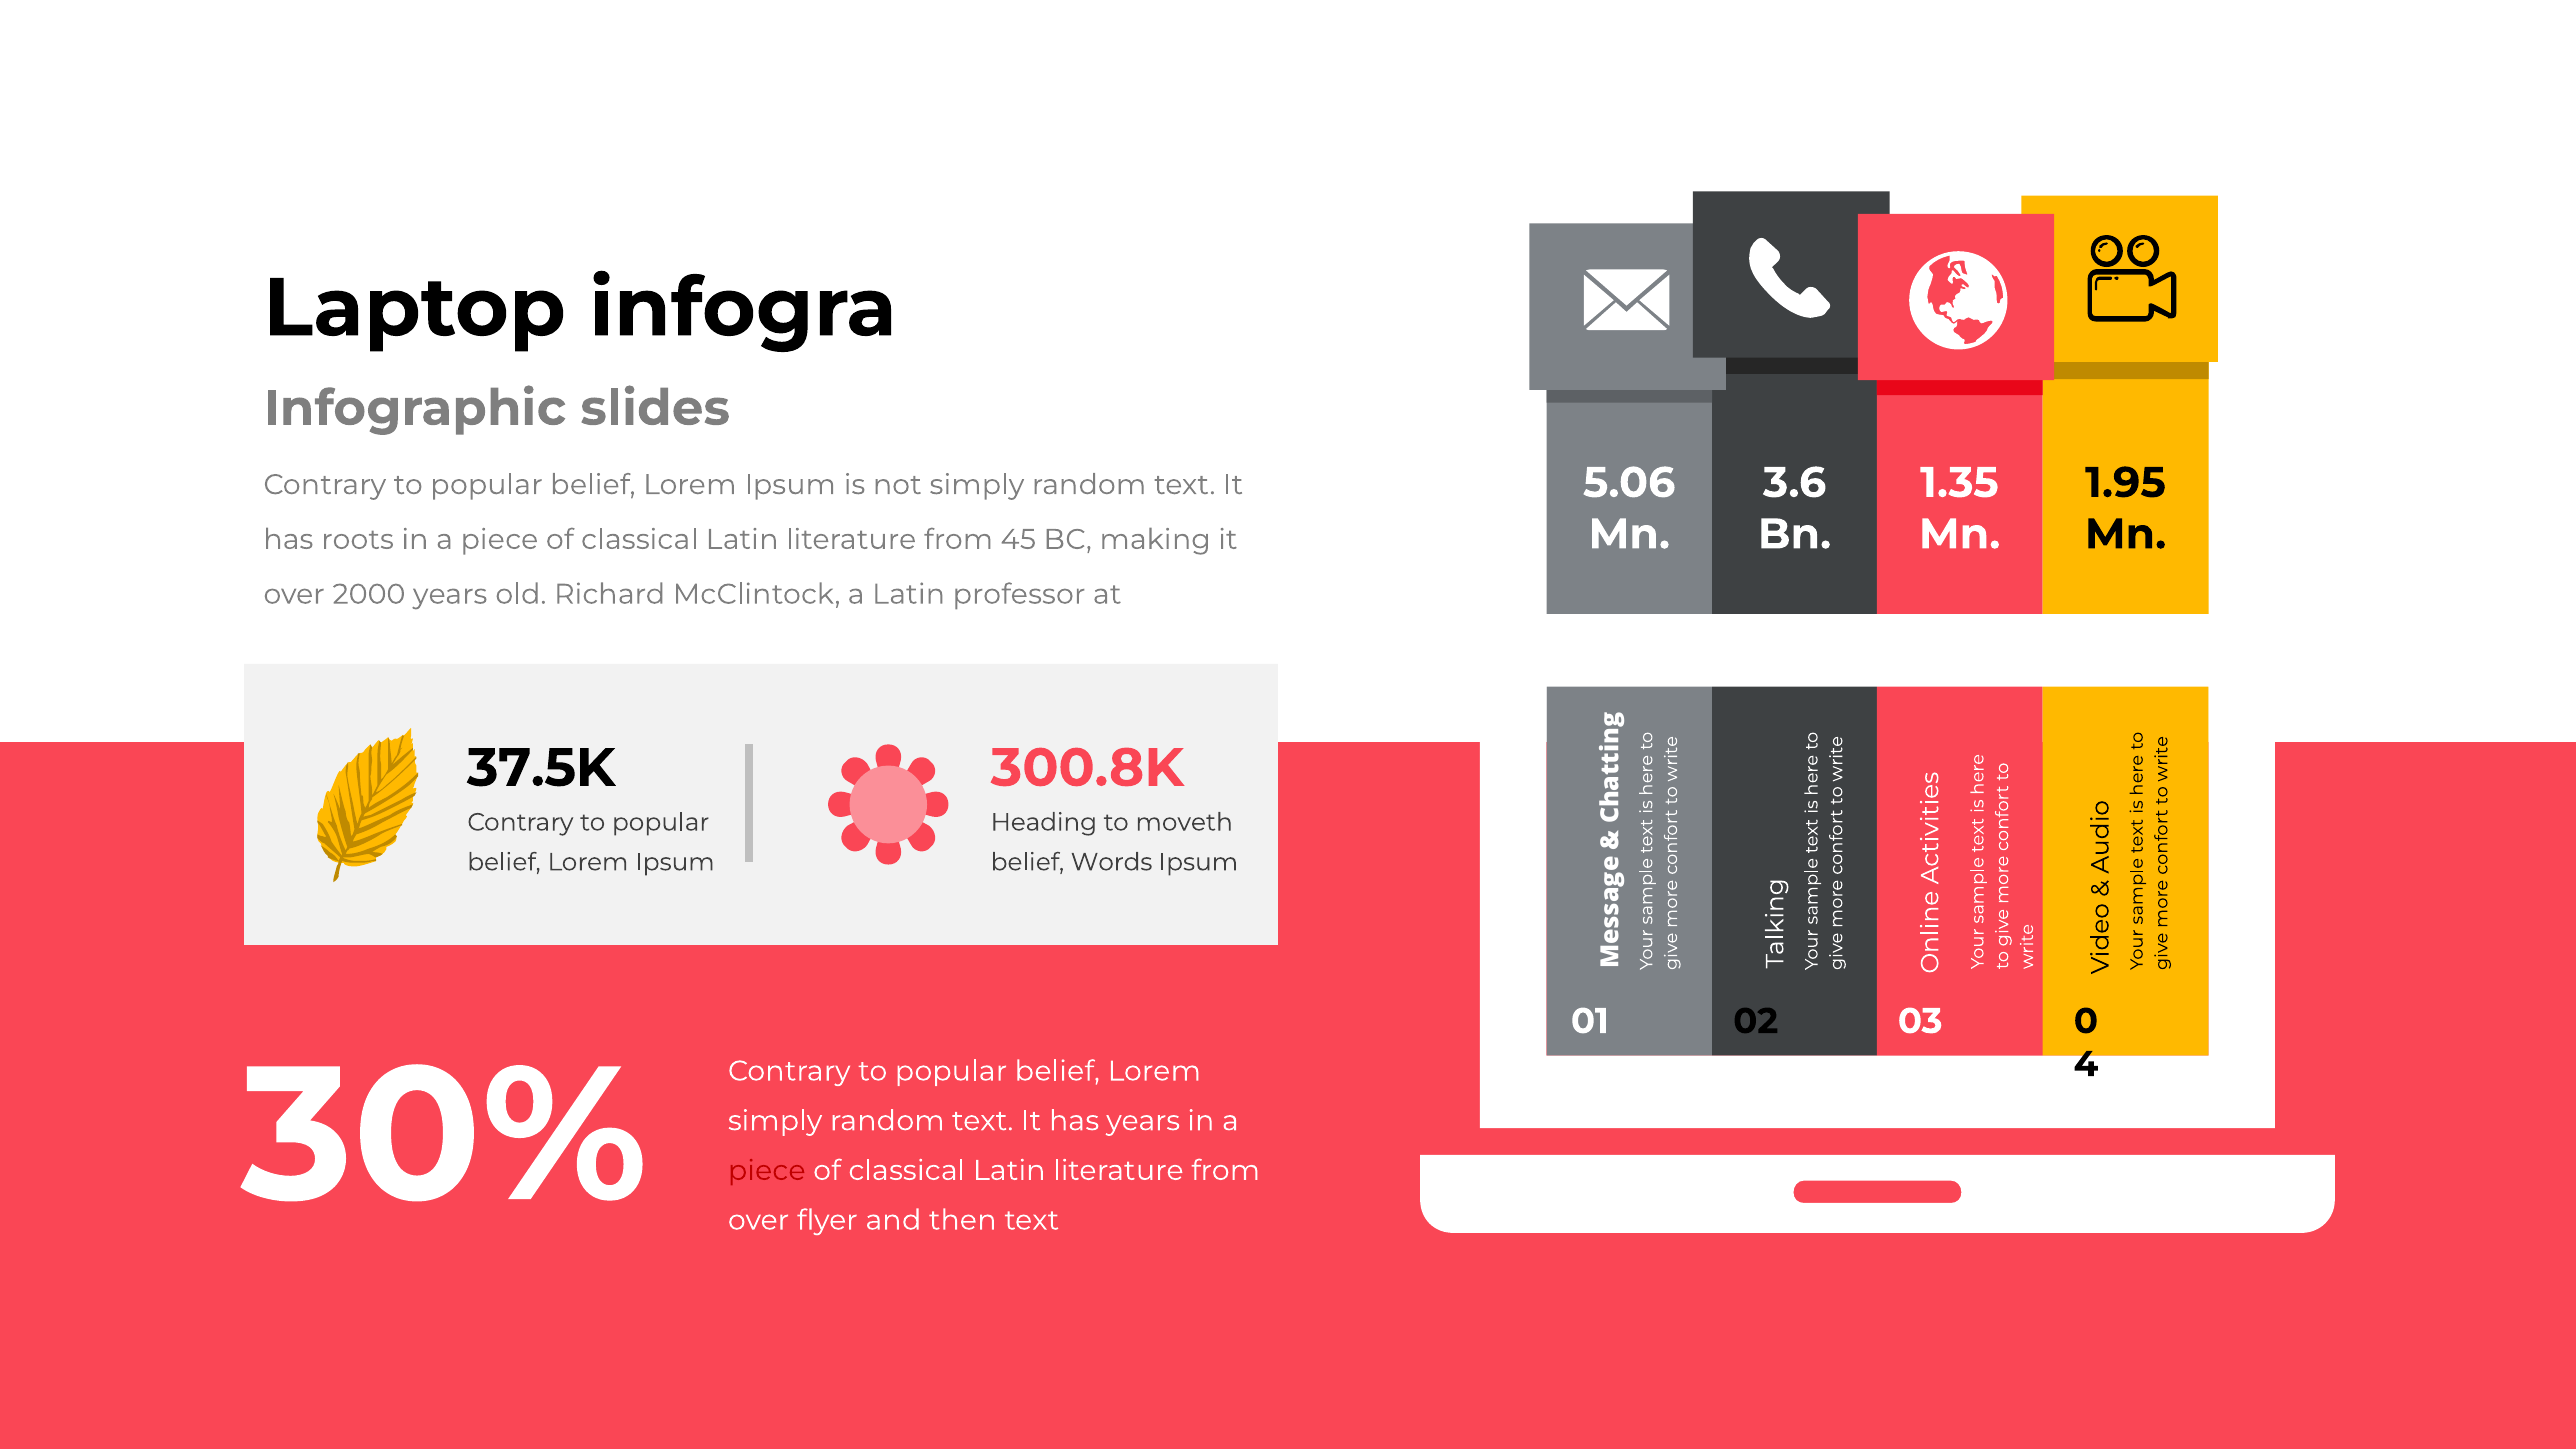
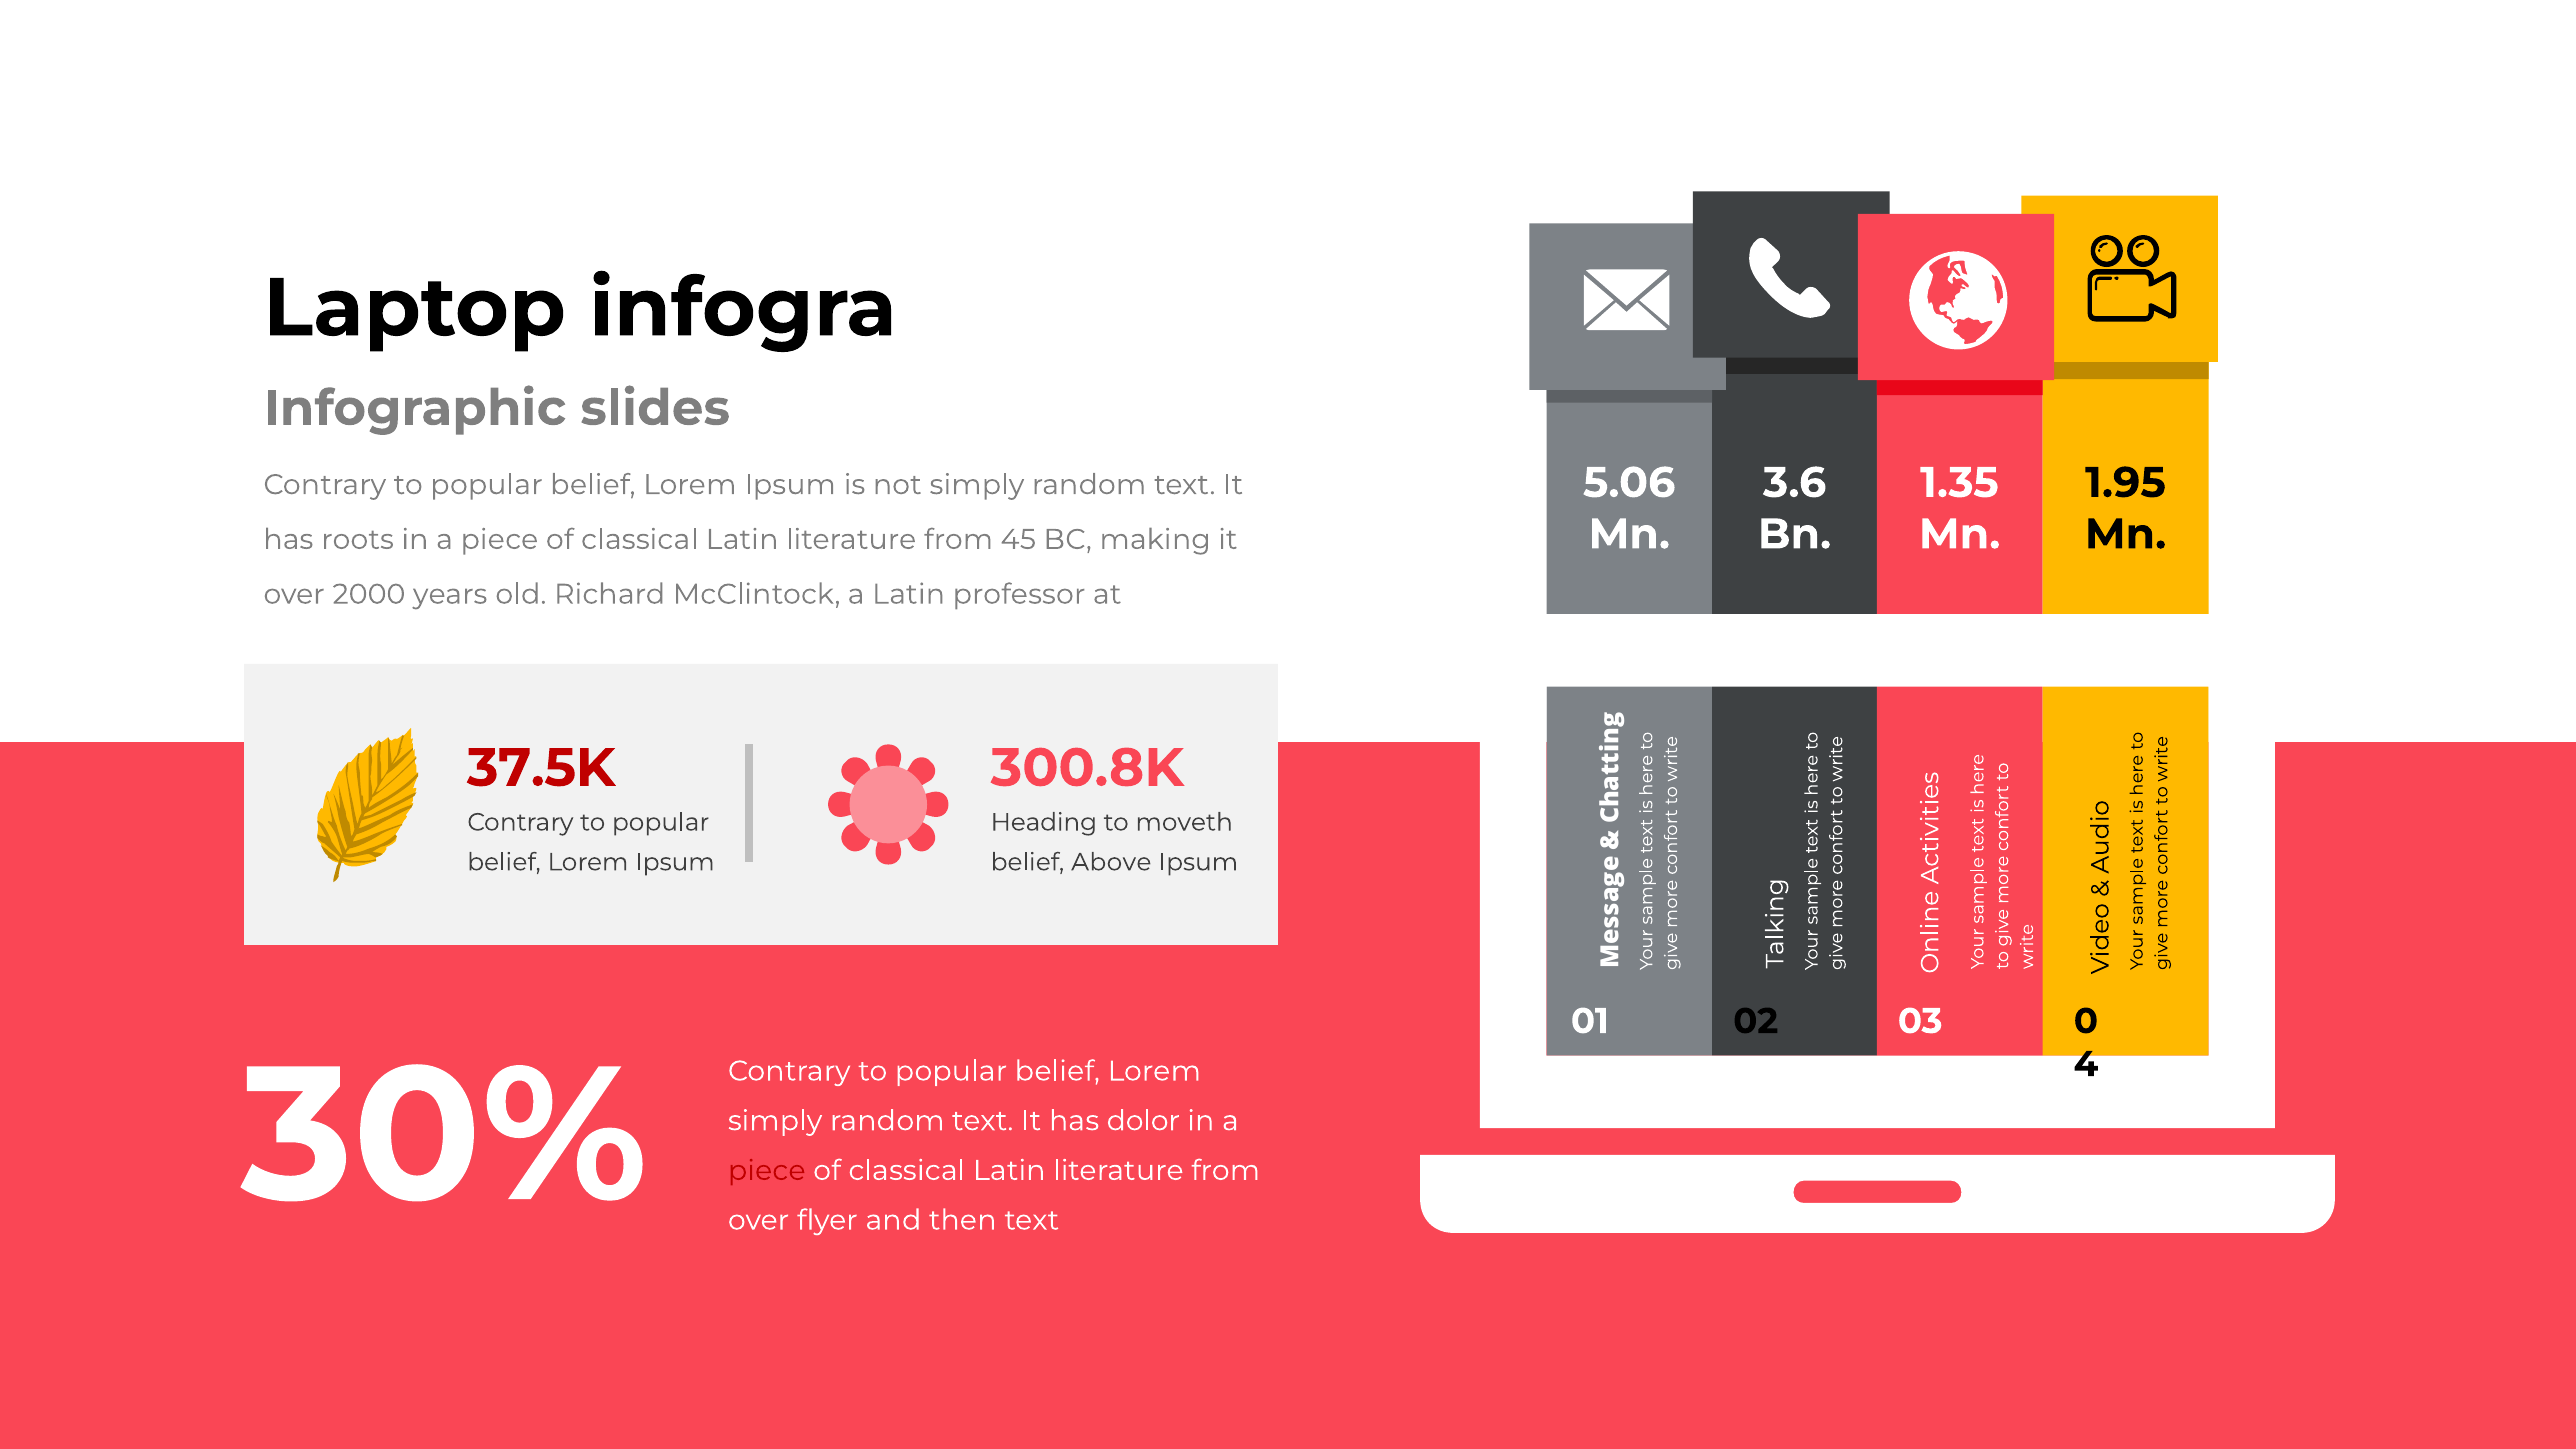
37.5K colour: black -> red (541, 768)
Words: Words -> Above (1111, 862)
has years: years -> dolor (1143, 1121)
